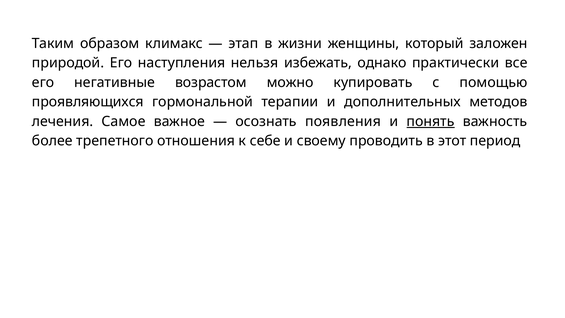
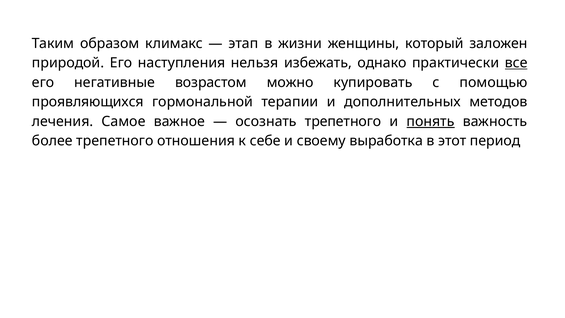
все underline: none -> present (516, 63)
осознать появления: появления -> трепетного (343, 121)
проводить: проводить -> выработка (386, 141)
